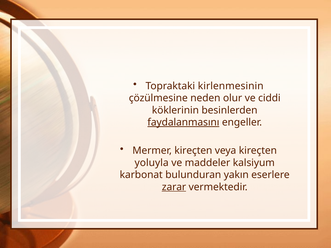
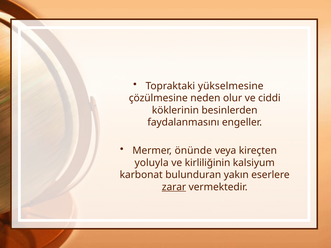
kirlenmesinin: kirlenmesinin -> yükselmesine (231, 86)
faydalanmasını underline: present -> none (183, 122)
Mermer kireçten: kireçten -> önünde (193, 151)
maddeler: maddeler -> kirliliğinin (208, 163)
